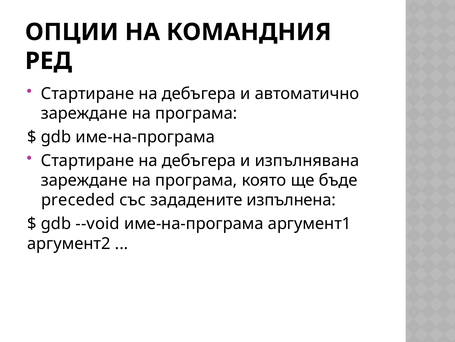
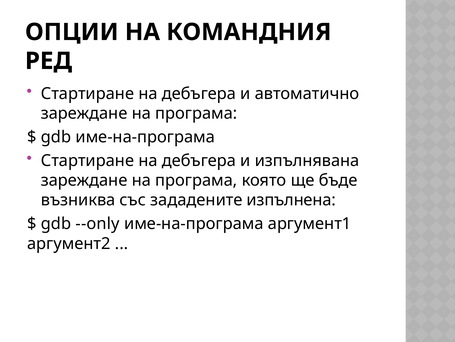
preceded: preceded -> възниква (78, 200)
--void: --void -> --only (98, 223)
